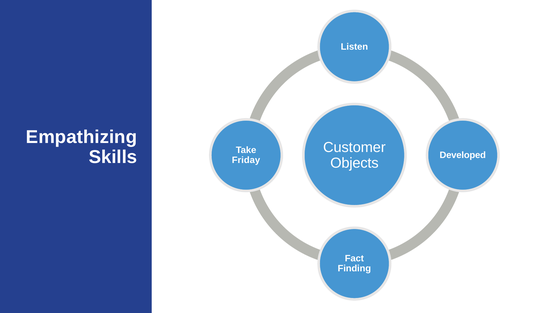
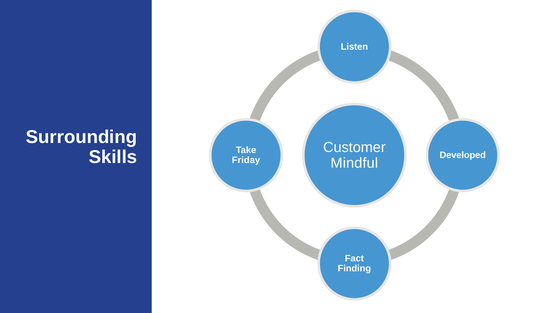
Empathizing: Empathizing -> Surrounding (82, 137)
Objects: Objects -> Mindful (354, 163)
